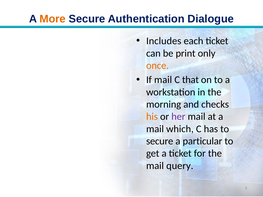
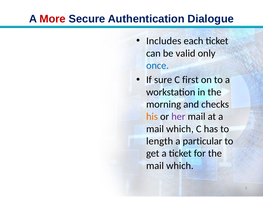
More colour: orange -> red (53, 19)
print: print -> valid (186, 53)
once colour: orange -> blue (157, 66)
If mail: mail -> sure (163, 80)
that: that -> first (190, 80)
secure: secure -> length (160, 141)
query: query -> which (180, 166)
